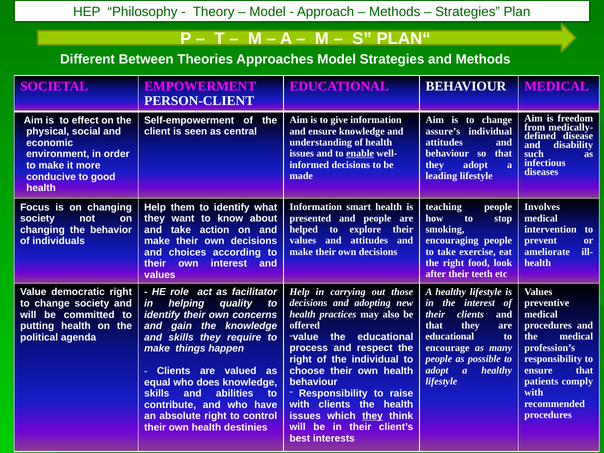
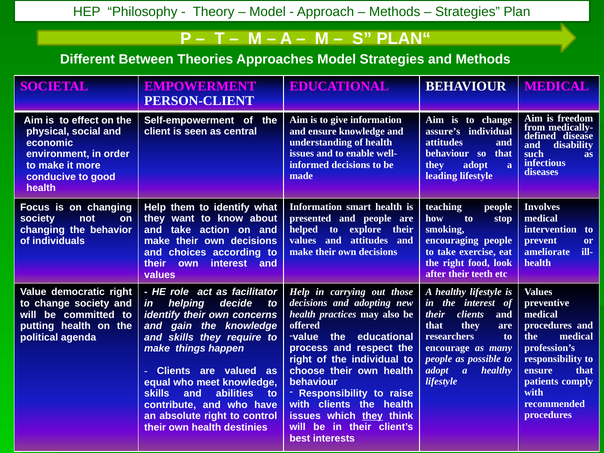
enable underline: present -> none (360, 154)
quality: quality -> decide (236, 303)
educational: educational -> researchers (450, 337)
does: does -> meet (208, 382)
